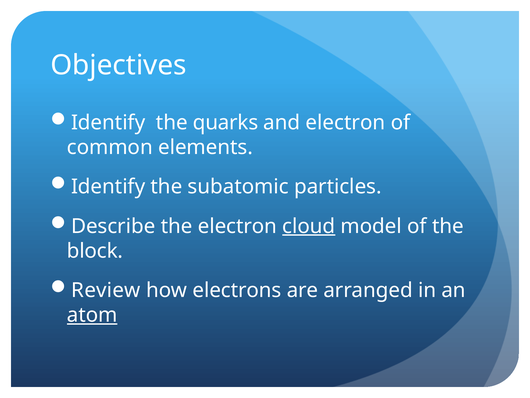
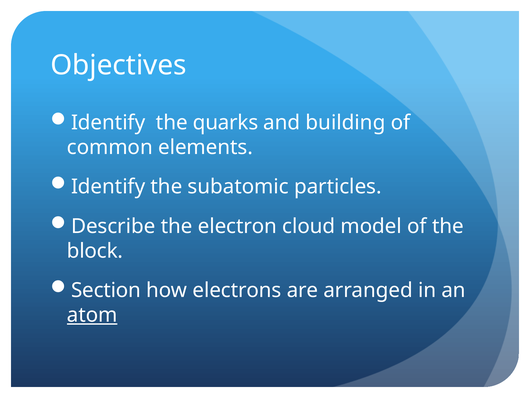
and electron: electron -> building (345, 122)
cloud underline: present -> none (309, 226)
Review: Review -> Section (106, 290)
